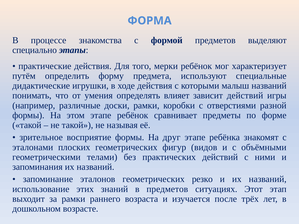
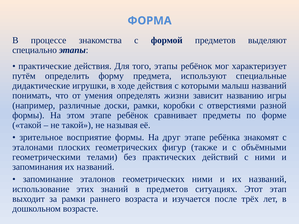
того мерки: мерки -> этапы (166, 66)
влияет: влияет -> жизни (177, 96)
зависит действий: действий -> названию (245, 96)
видов: видов -> также (204, 147)
геометрических резко: резко -> ними (202, 179)
